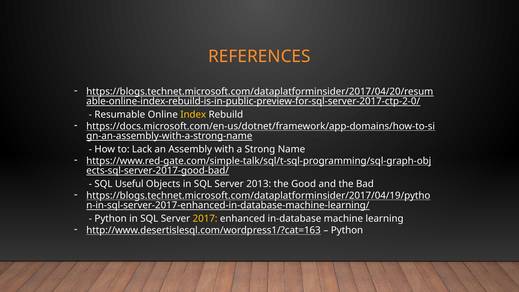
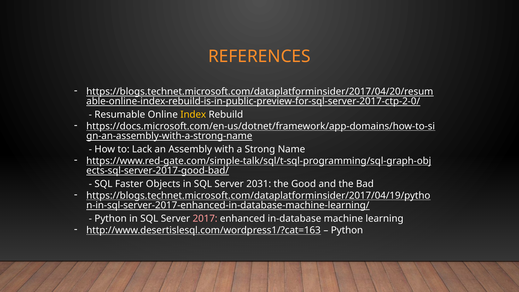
Useful: Useful -> Faster (129, 184)
2013: 2013 -> 2031 (259, 184)
2017 colour: yellow -> pink (205, 218)
